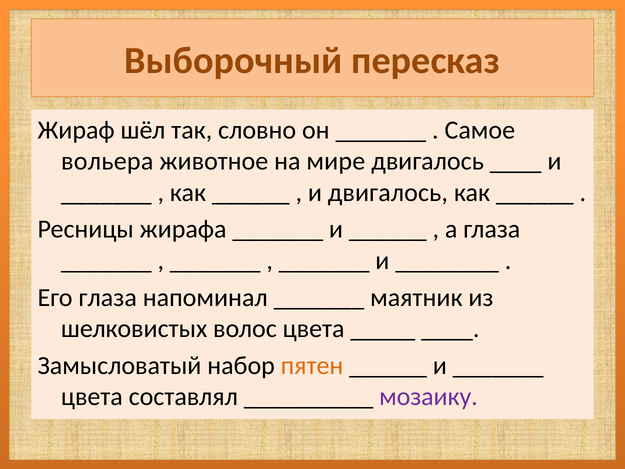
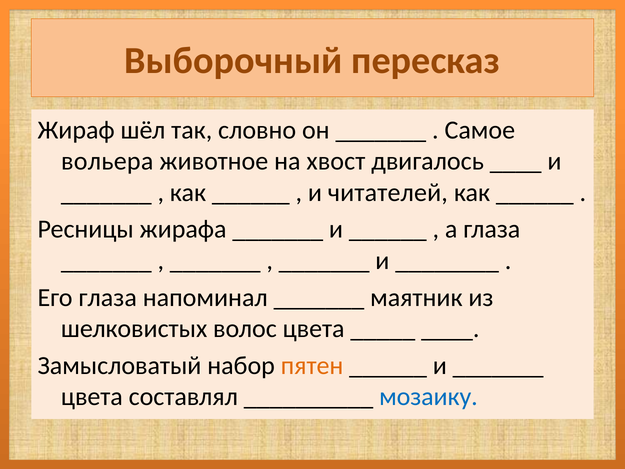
мире: мире -> хвост (336, 161)
и двигалось: двигалось -> читателей (388, 192)
мозаику colour: purple -> blue (428, 397)
